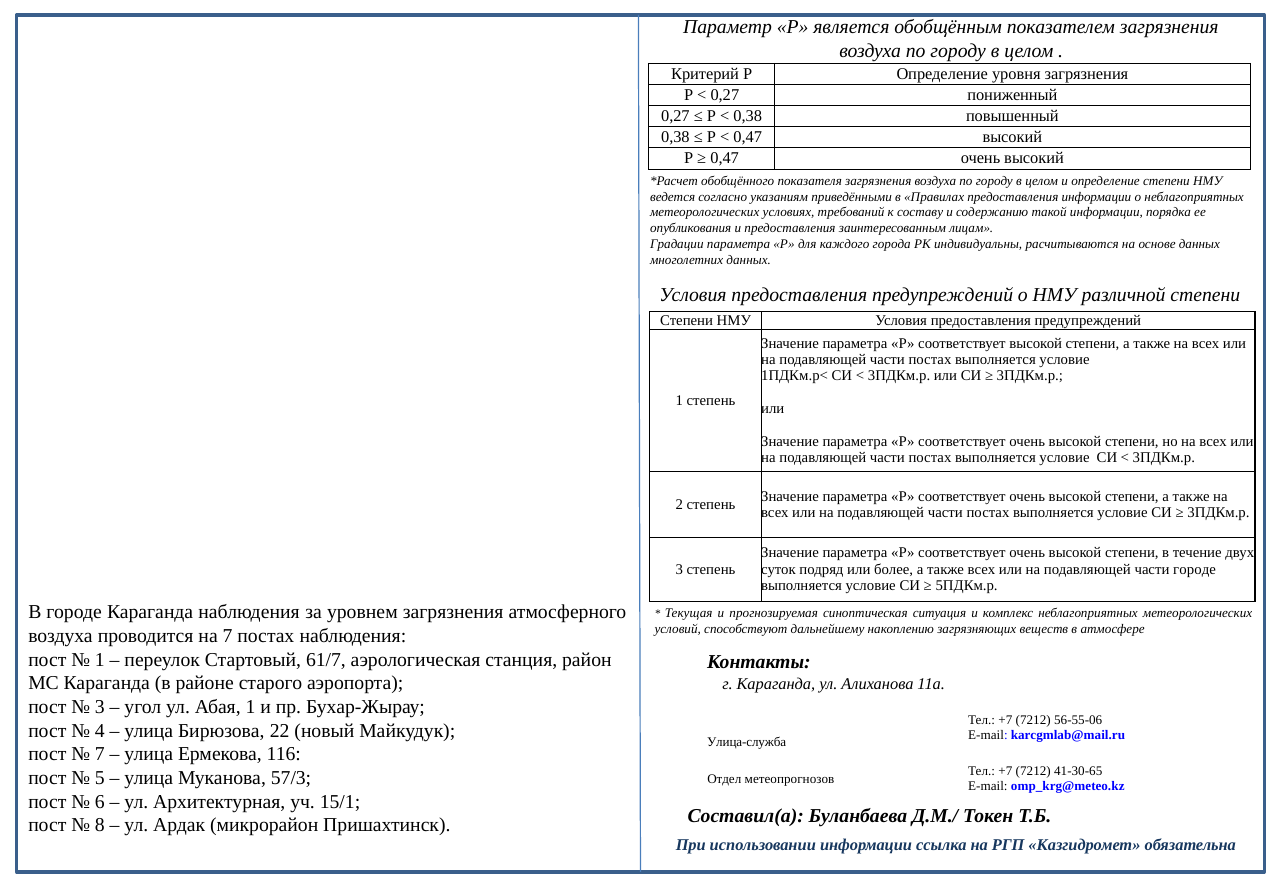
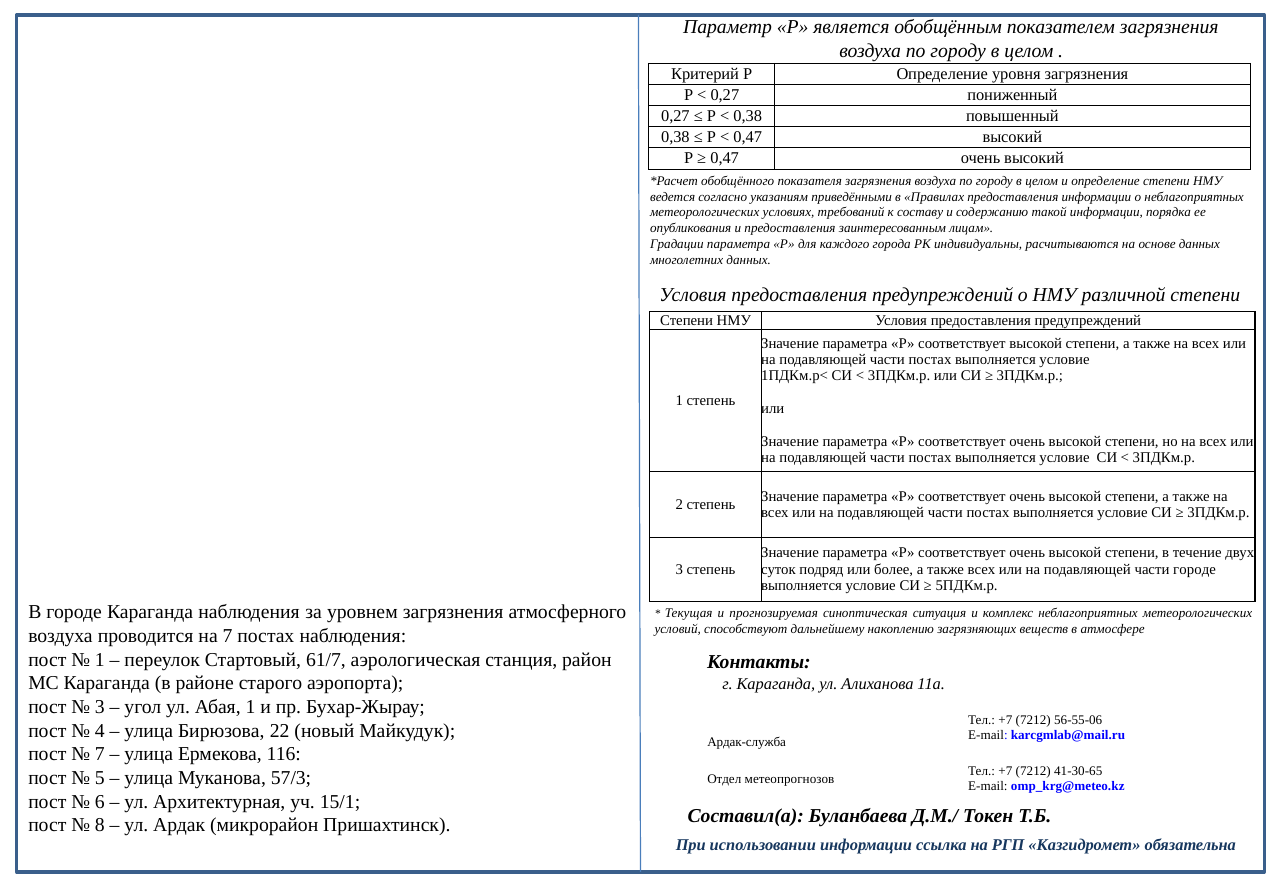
Улица-служба: Улица-служба -> Ардак-служба (747, 742)
